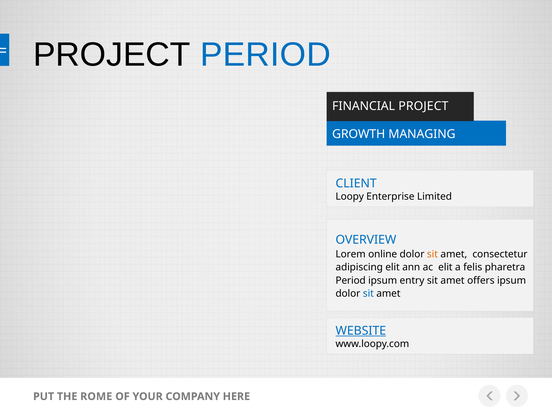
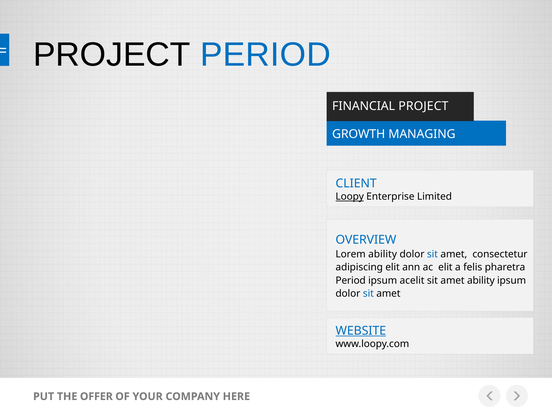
Loopy underline: none -> present (350, 197)
Lorem online: online -> ability (383, 254)
sit colour: orange -> blue (432, 254)
entry: entry -> acelit (412, 280)
amet offers: offers -> ability (481, 280)
ROME: ROME -> OFFER (96, 397)
